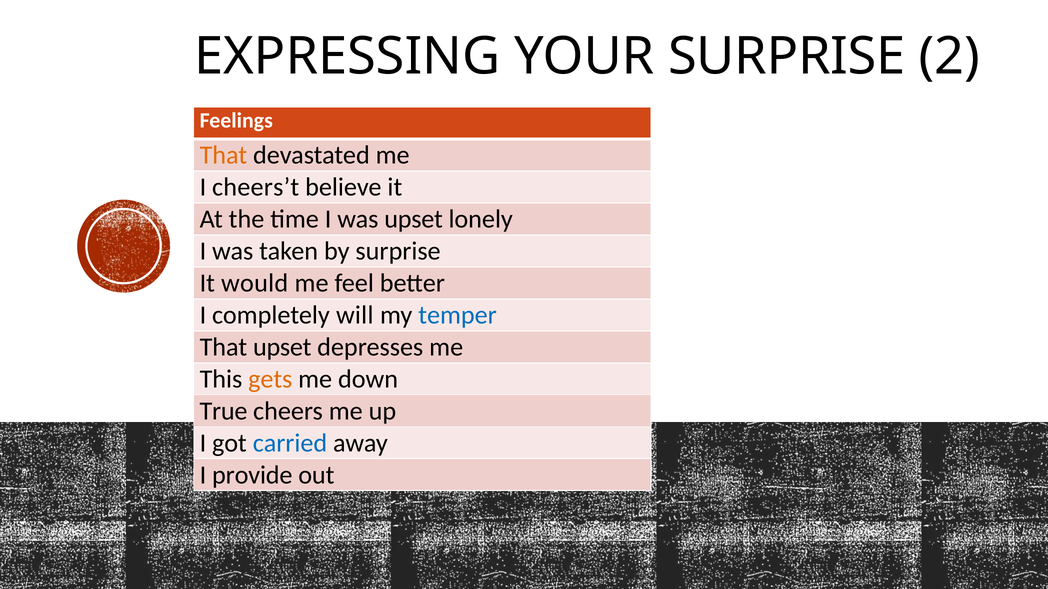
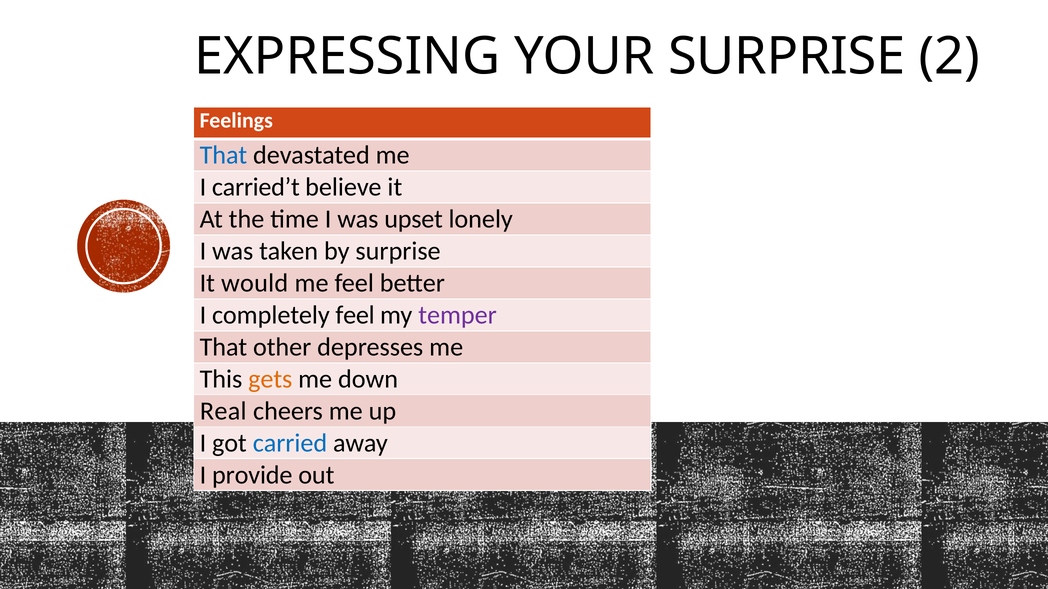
That colour: orange -> blue (223, 155)
cheers’t: cheers’t -> carried’t (256, 187)
completely will: will -> feel (355, 315)
temper colour: blue -> purple (458, 315)
That upset: upset -> other (282, 347)
True: True -> Real (223, 411)
